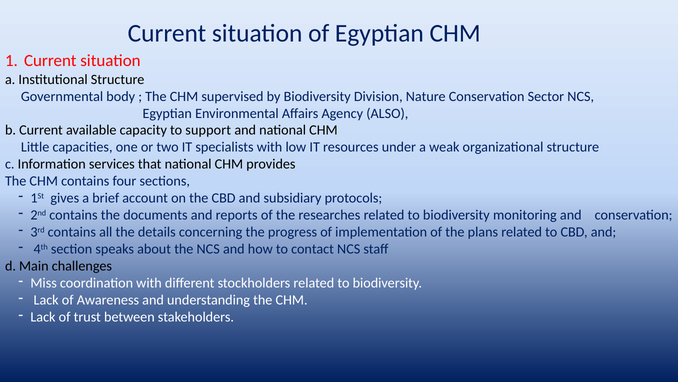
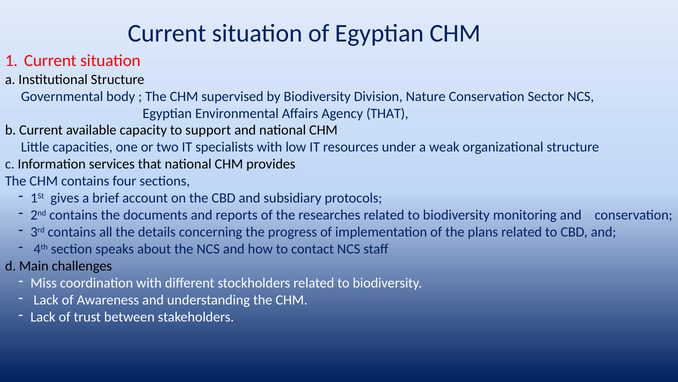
Agency ALSO: ALSO -> THAT (387, 113)
